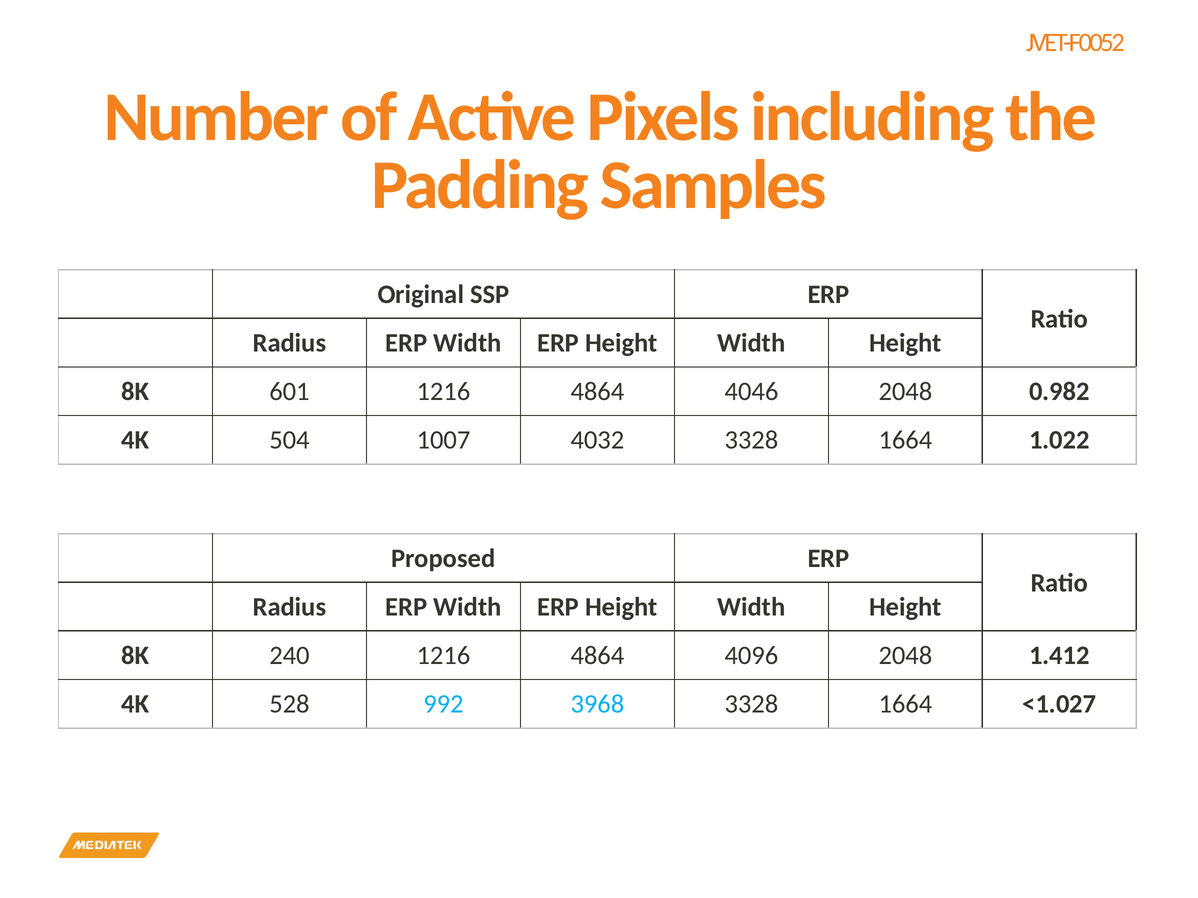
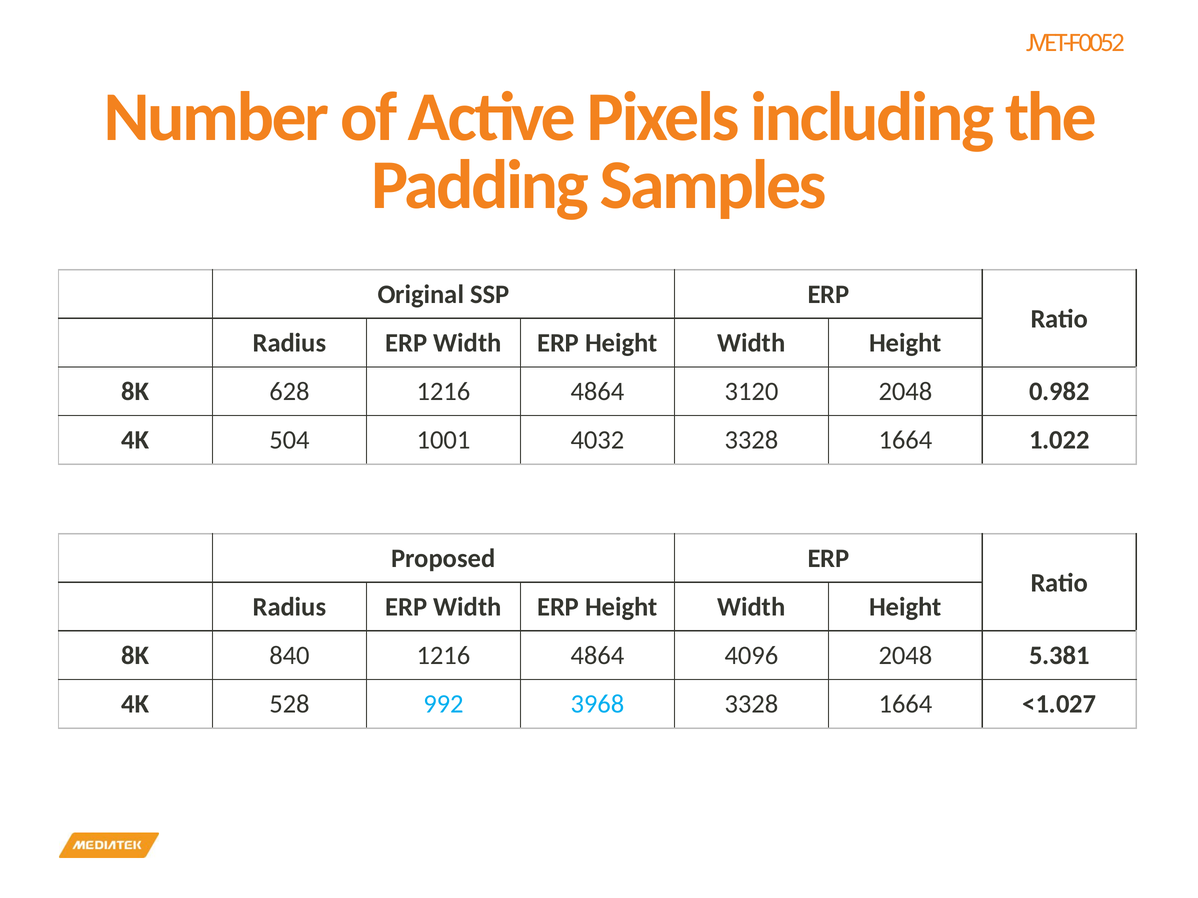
601: 601 -> 628 (289, 392)
4046: 4046 -> 3120 (751, 392)
1007: 1007 -> 1001 (443, 440)
240: 240 -> 840 (289, 656)
1.412: 1.412 -> 5.381 (1059, 656)
